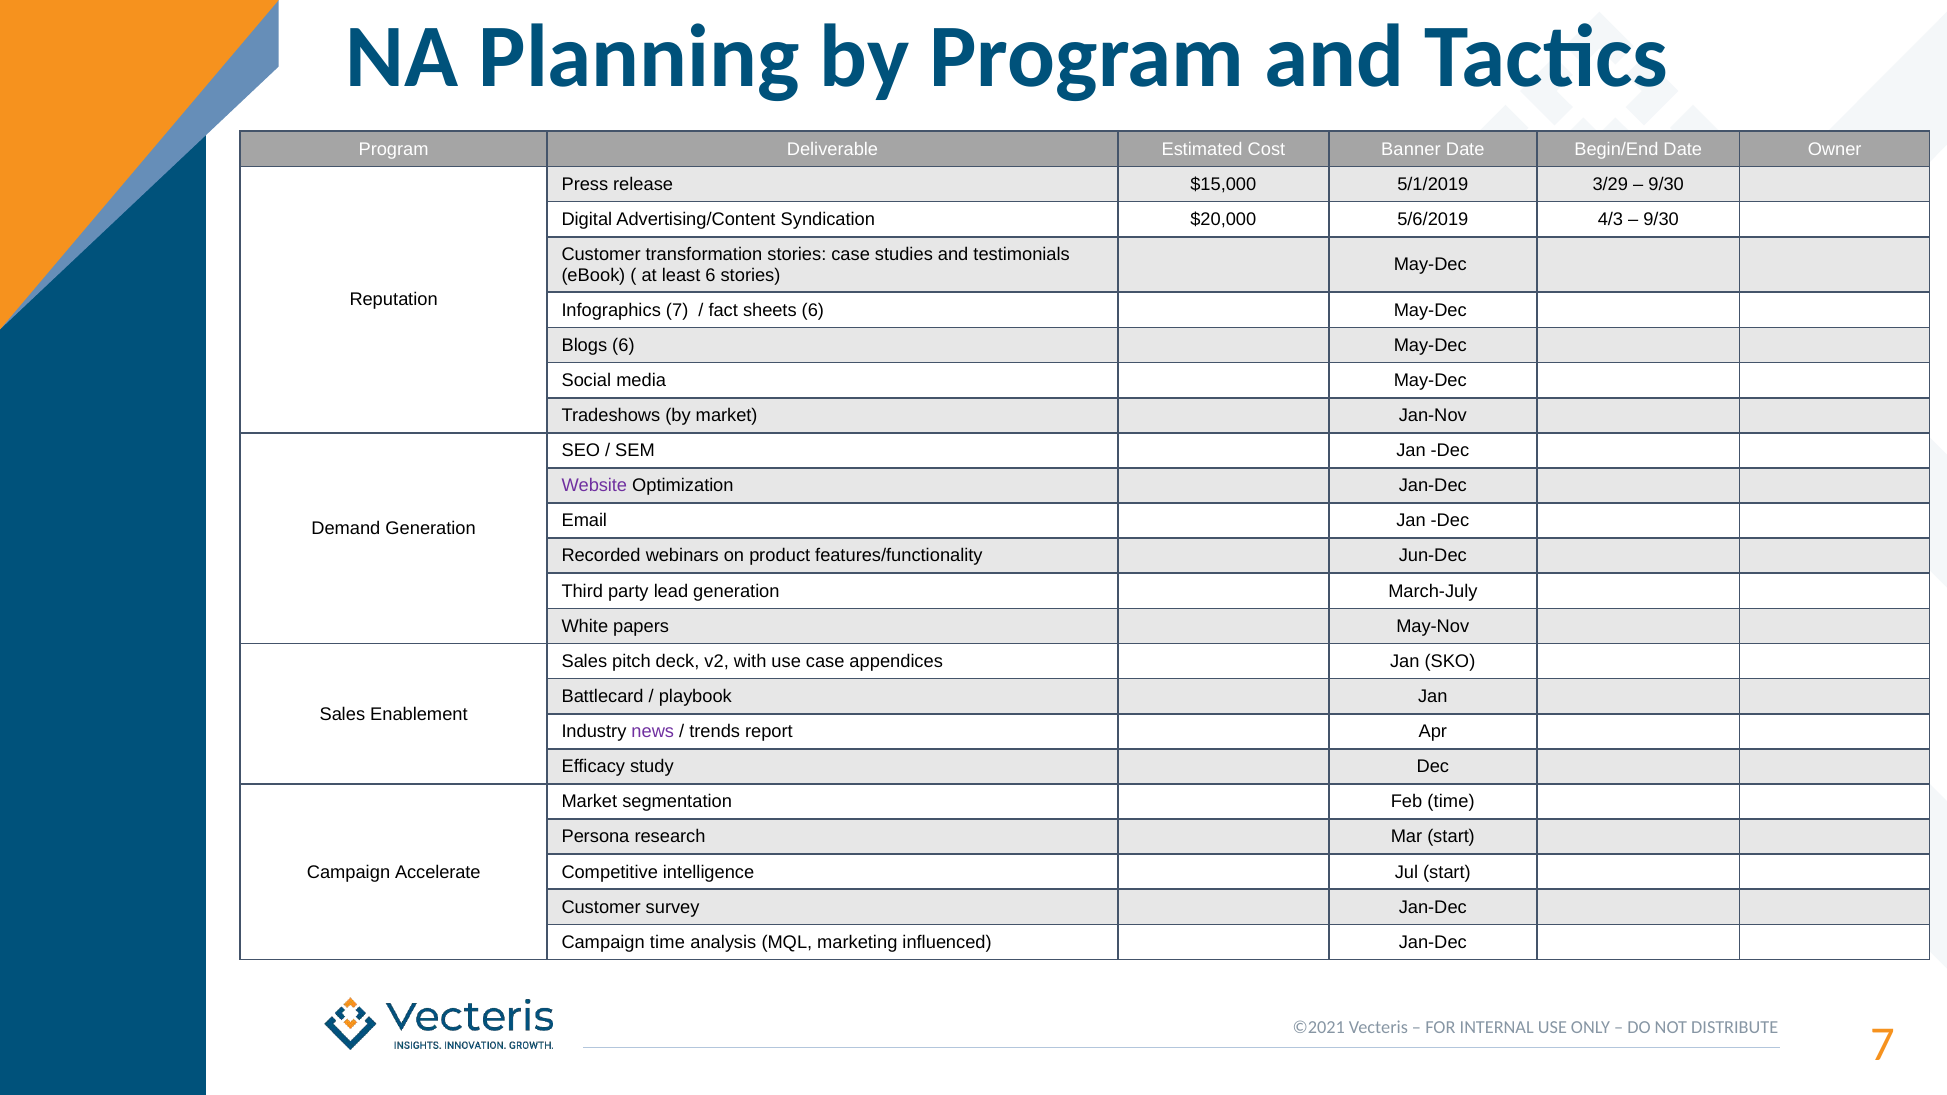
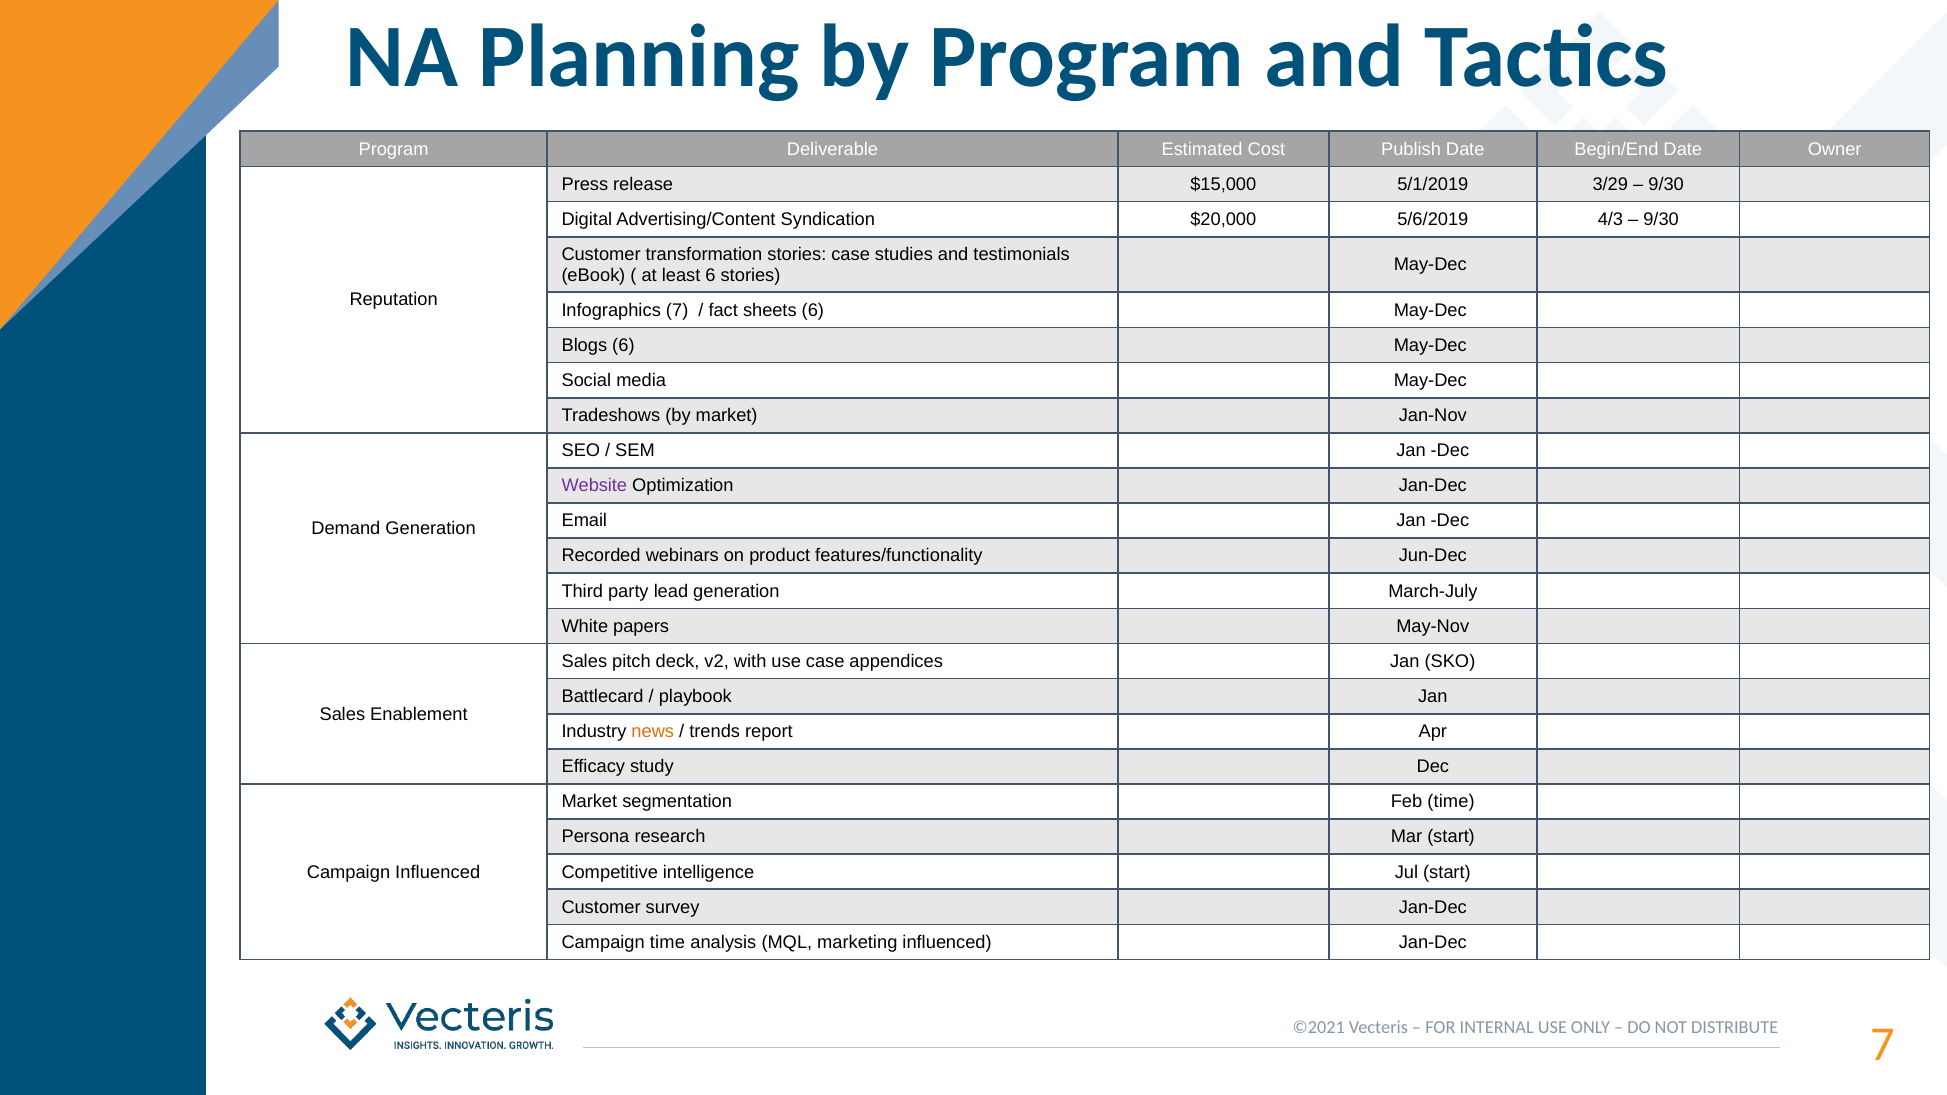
Banner: Banner -> Publish (1411, 149)
news colour: purple -> orange (653, 732)
Campaign Accelerate: Accelerate -> Influenced (438, 872)
